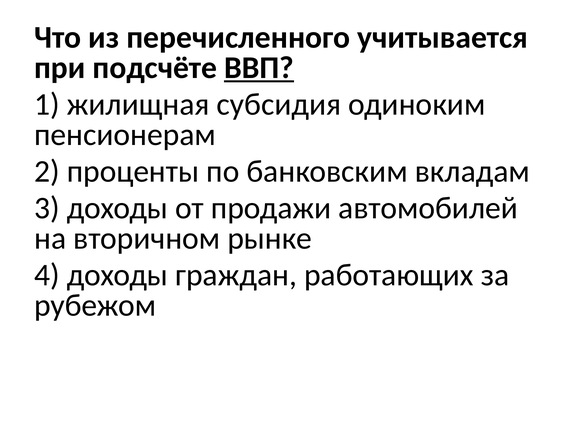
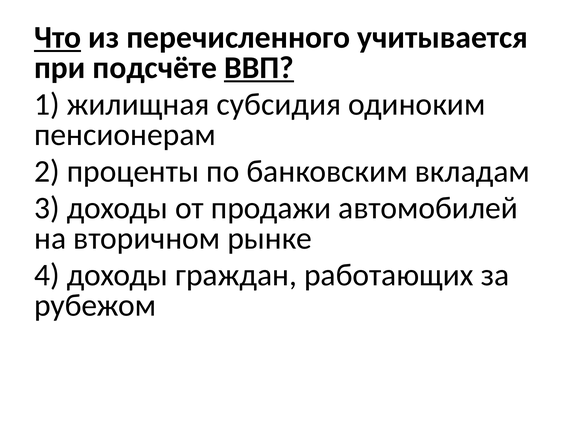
Что underline: none -> present (58, 37)
